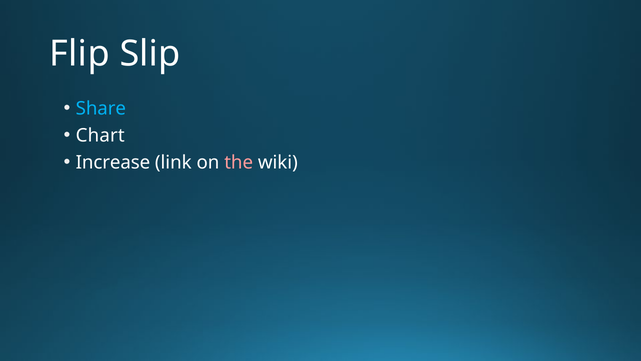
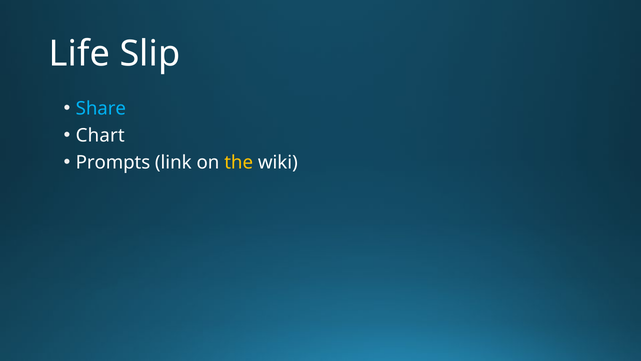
Flip: Flip -> Life (80, 54)
Increase: Increase -> Prompts (113, 162)
the colour: pink -> yellow (239, 162)
